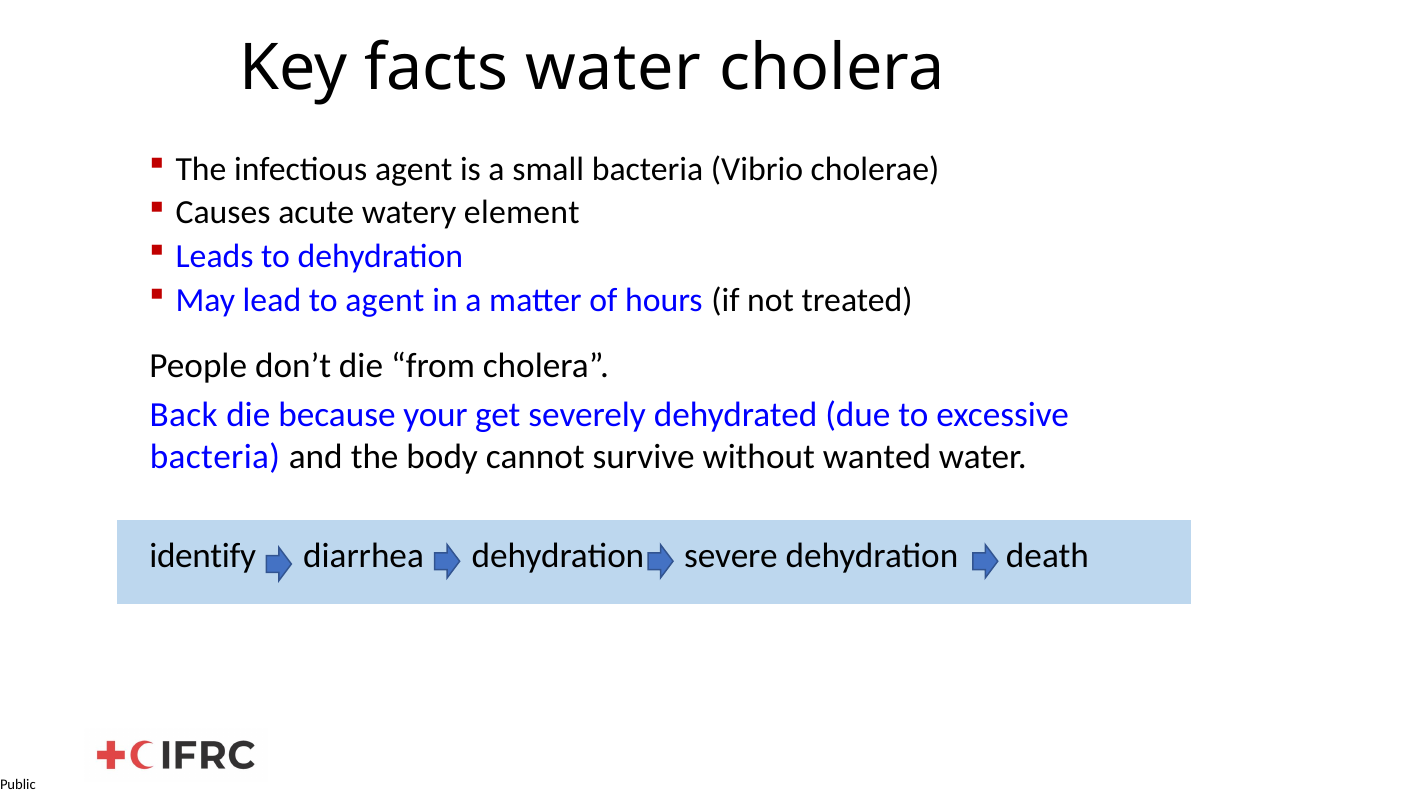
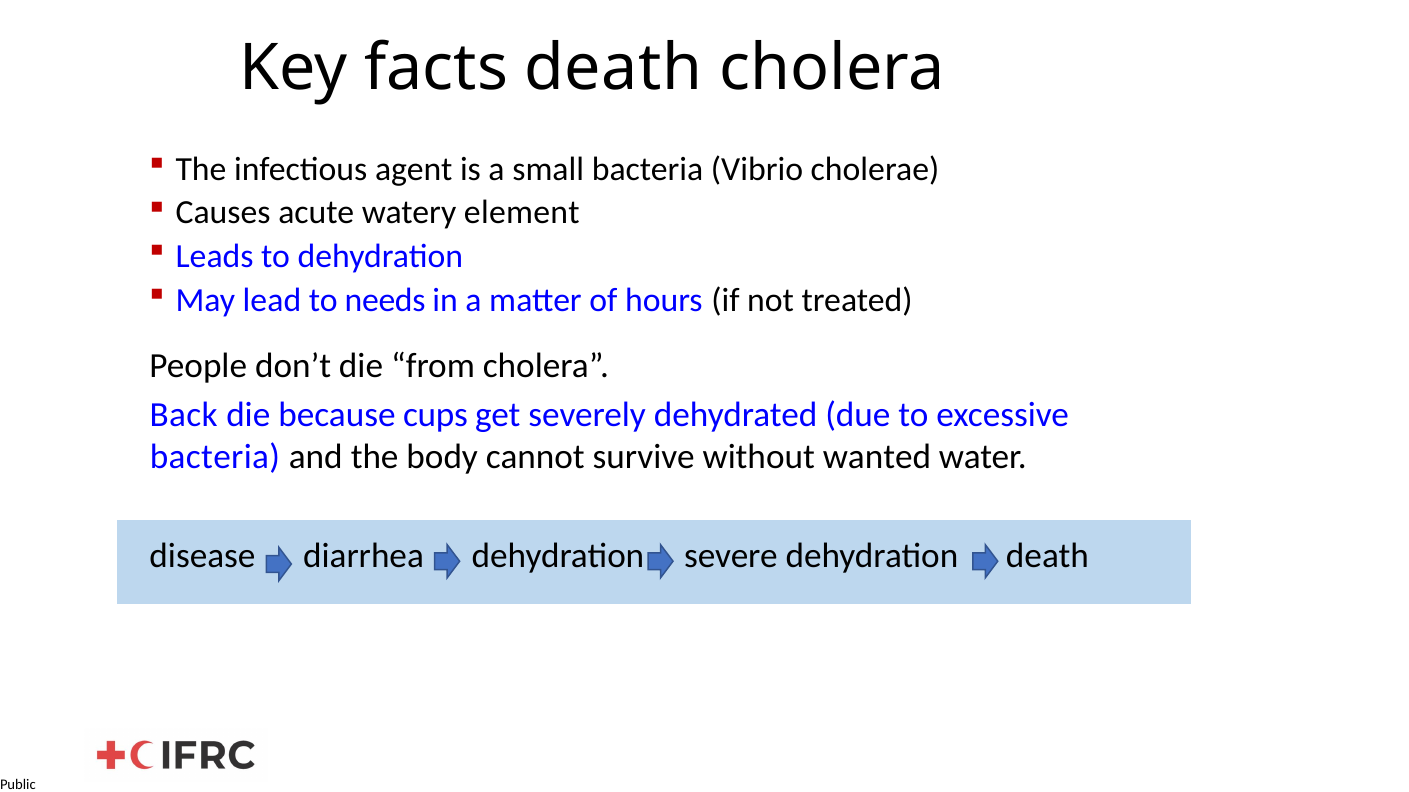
facts water: water -> death (614, 69)
to agent: agent -> needs (385, 300)
your: your -> cups (435, 415)
identify: identify -> disease (202, 556)
